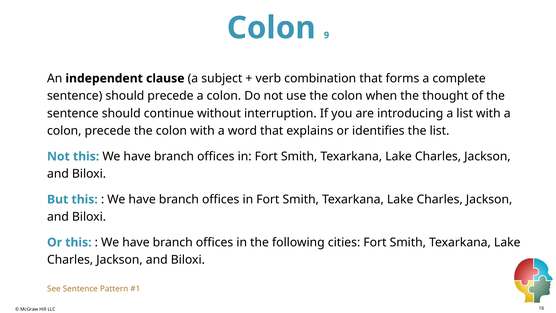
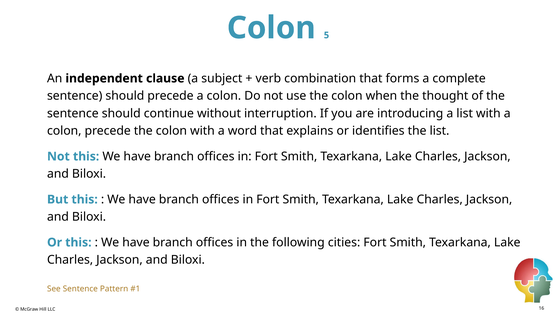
9: 9 -> 5 (326, 35)
